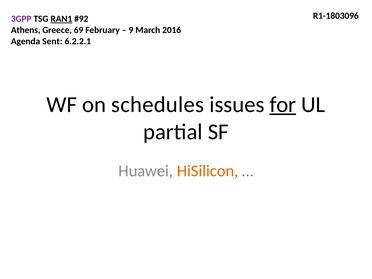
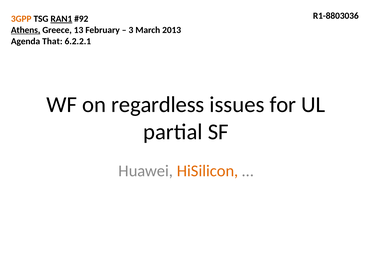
R1-1803096: R1-1803096 -> R1-8803036 (336, 16)
3GPP colour: purple -> orange (21, 19)
Athens underline: none -> present (26, 30)
69: 69 -> 13 (79, 30)
9: 9 -> 3 (131, 30)
2016: 2016 -> 2013 (172, 30)
Sent: Sent -> That (52, 41)
schedules: schedules -> regardless (158, 105)
for underline: present -> none (283, 105)
